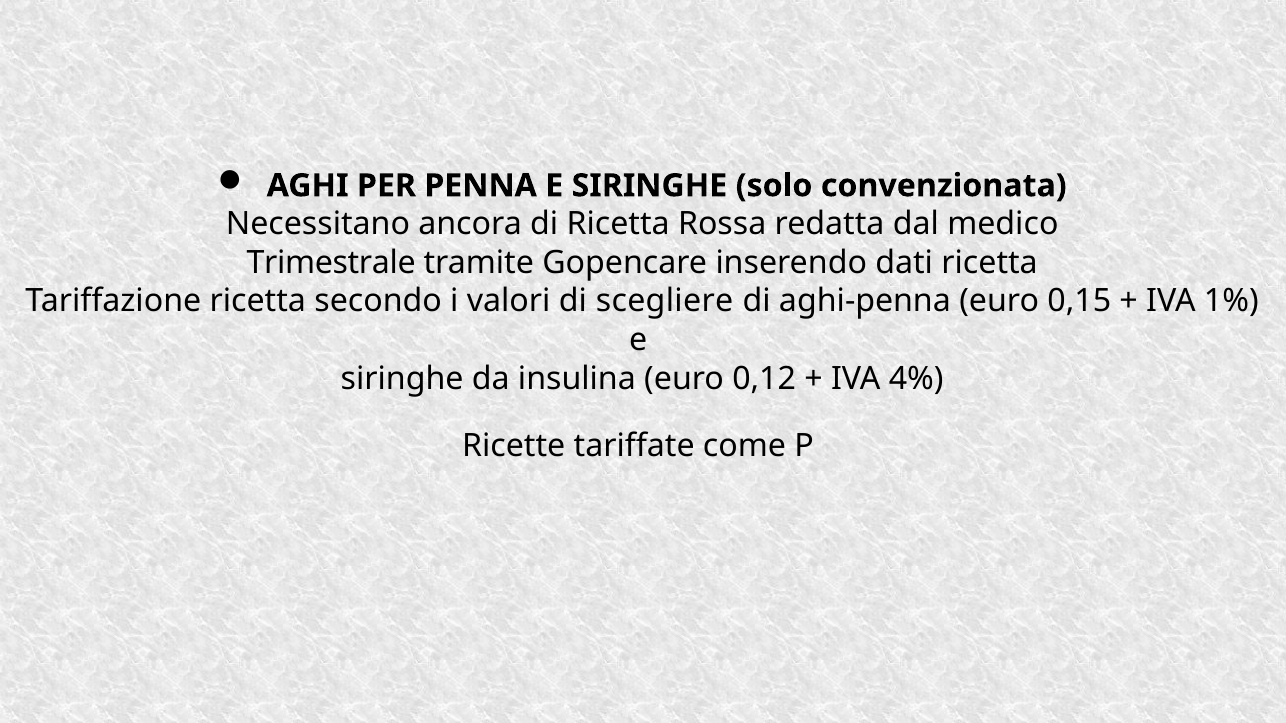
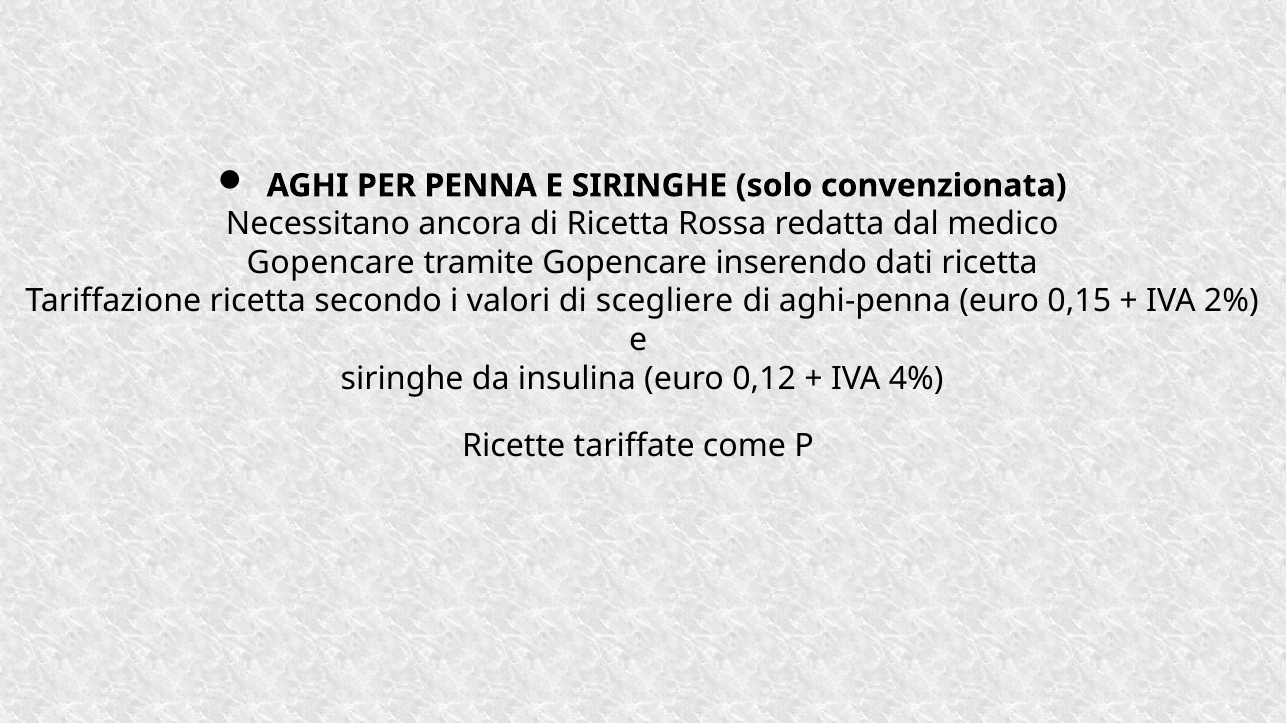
Trimestrale: Trimestrale -> Gopencare (331, 263)
1%: 1% -> 2% (1231, 302)
